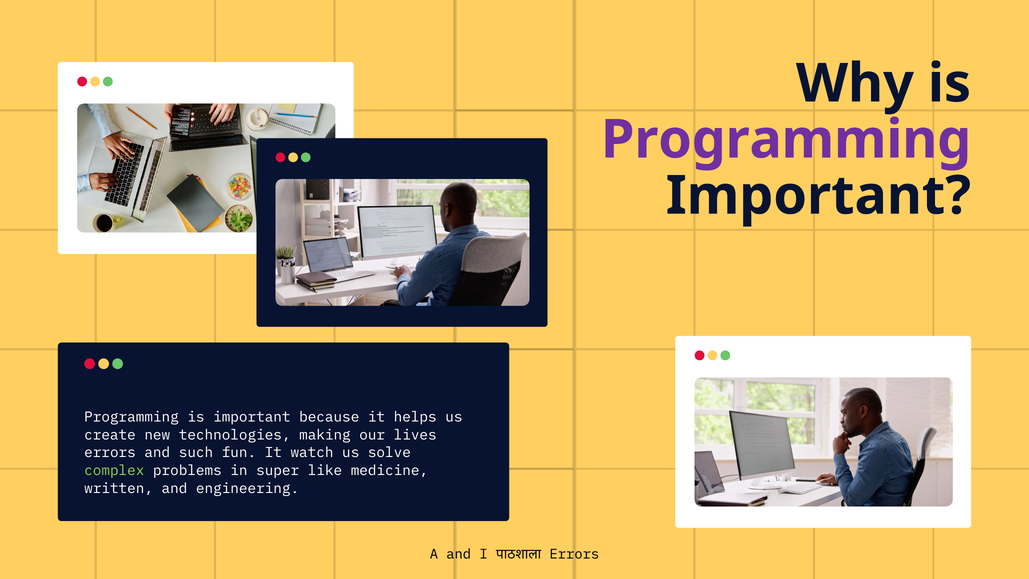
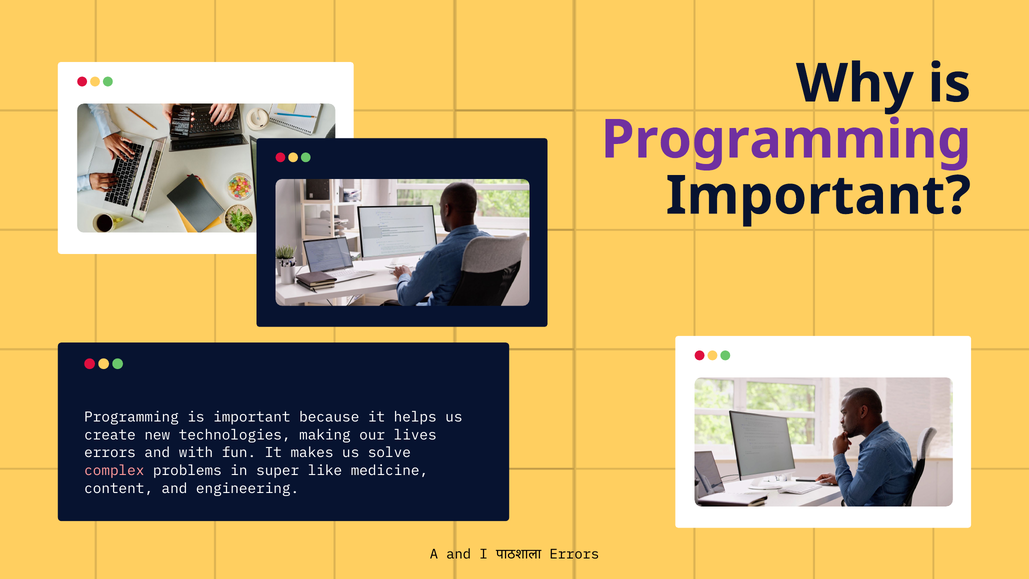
such: such -> with (196, 453)
watch: watch -> makes (312, 453)
complex colour: light green -> pink (114, 470)
written: written -> content (119, 488)
